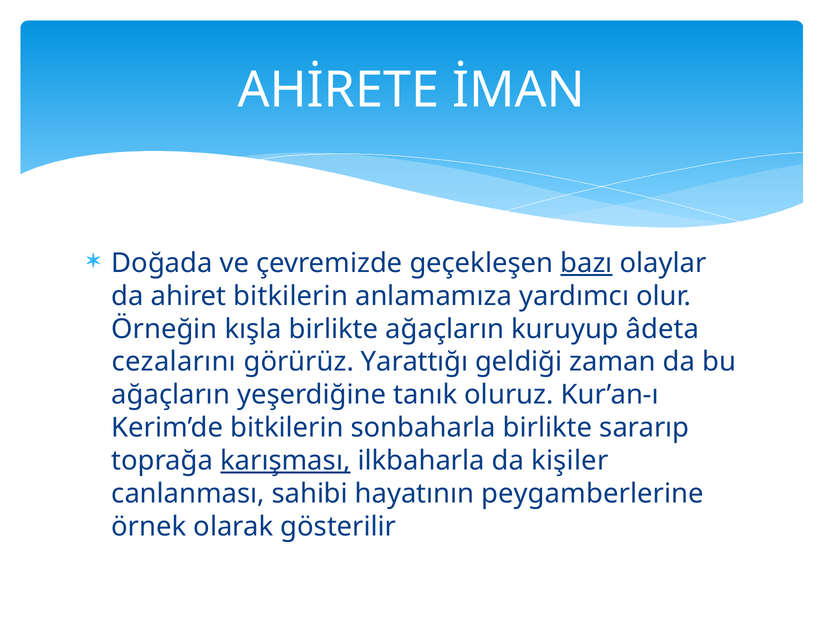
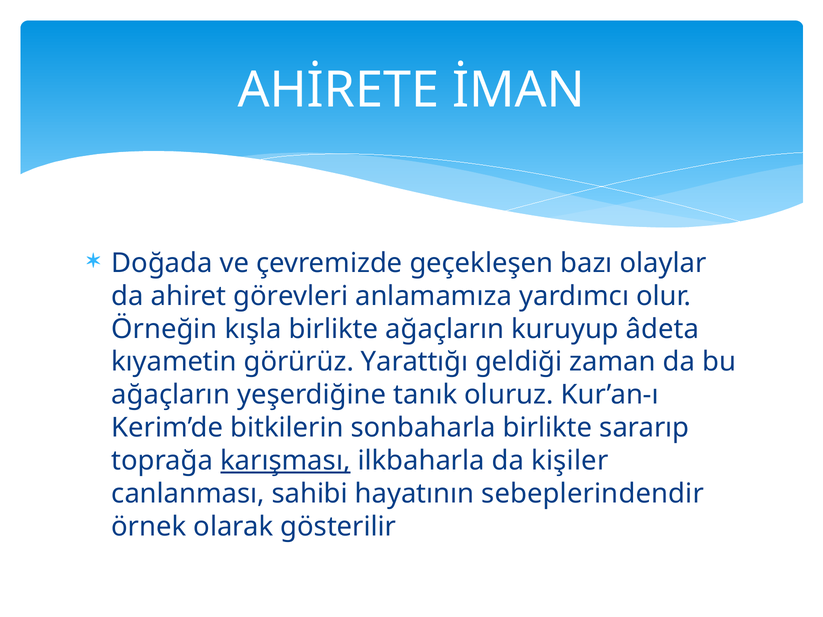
bazı underline: present -> none (586, 263)
ahiret bitkilerin: bitkilerin -> görevleri (291, 296)
cezalarını: cezalarını -> kıyametin (174, 362)
peygamberlerine: peygamberlerine -> sebeplerindendir (593, 494)
